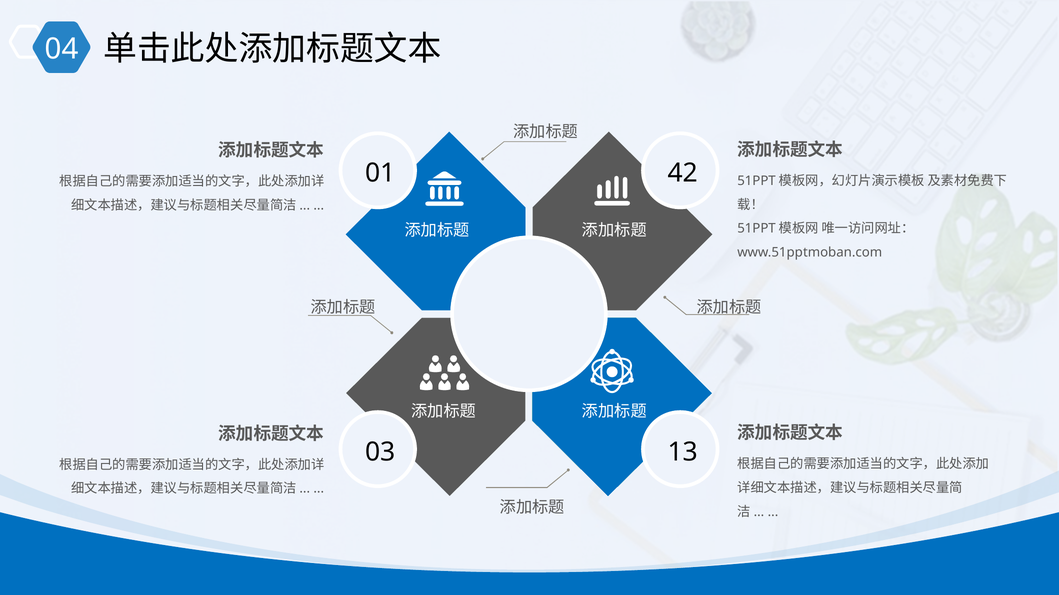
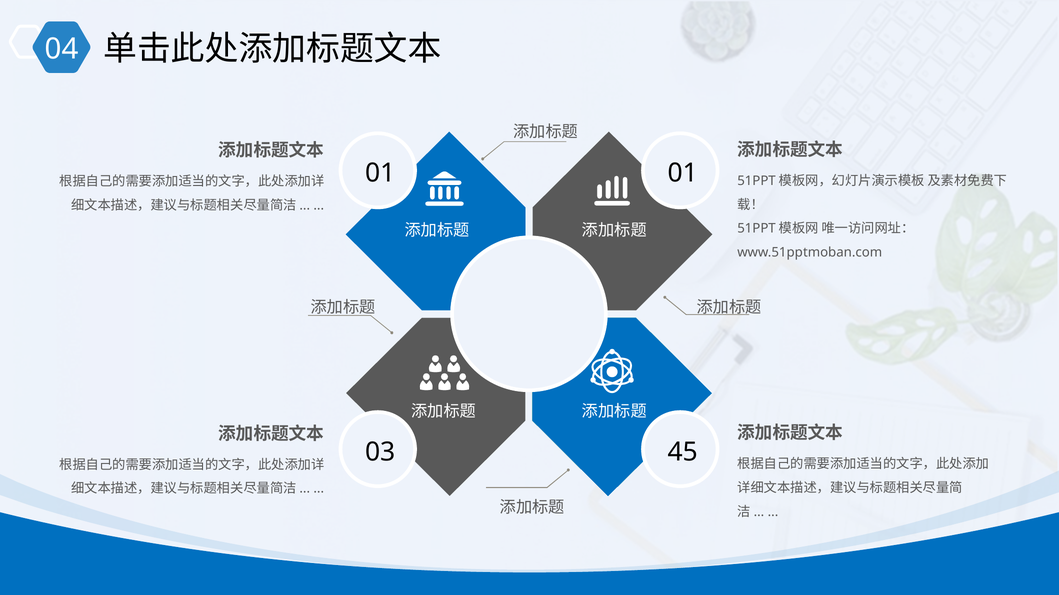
01 42: 42 -> 01 (683, 173)
13: 13 -> 45 (683, 453)
